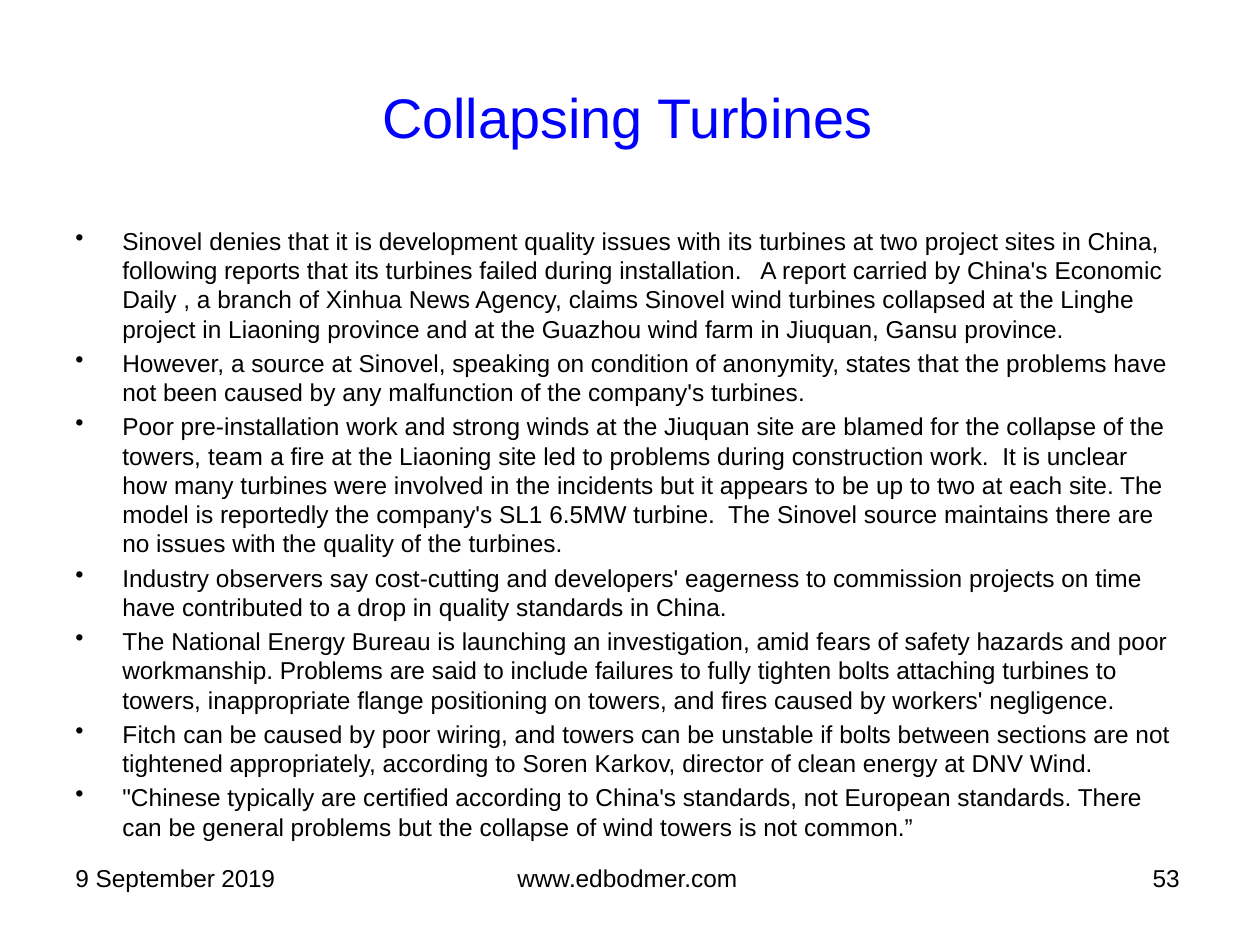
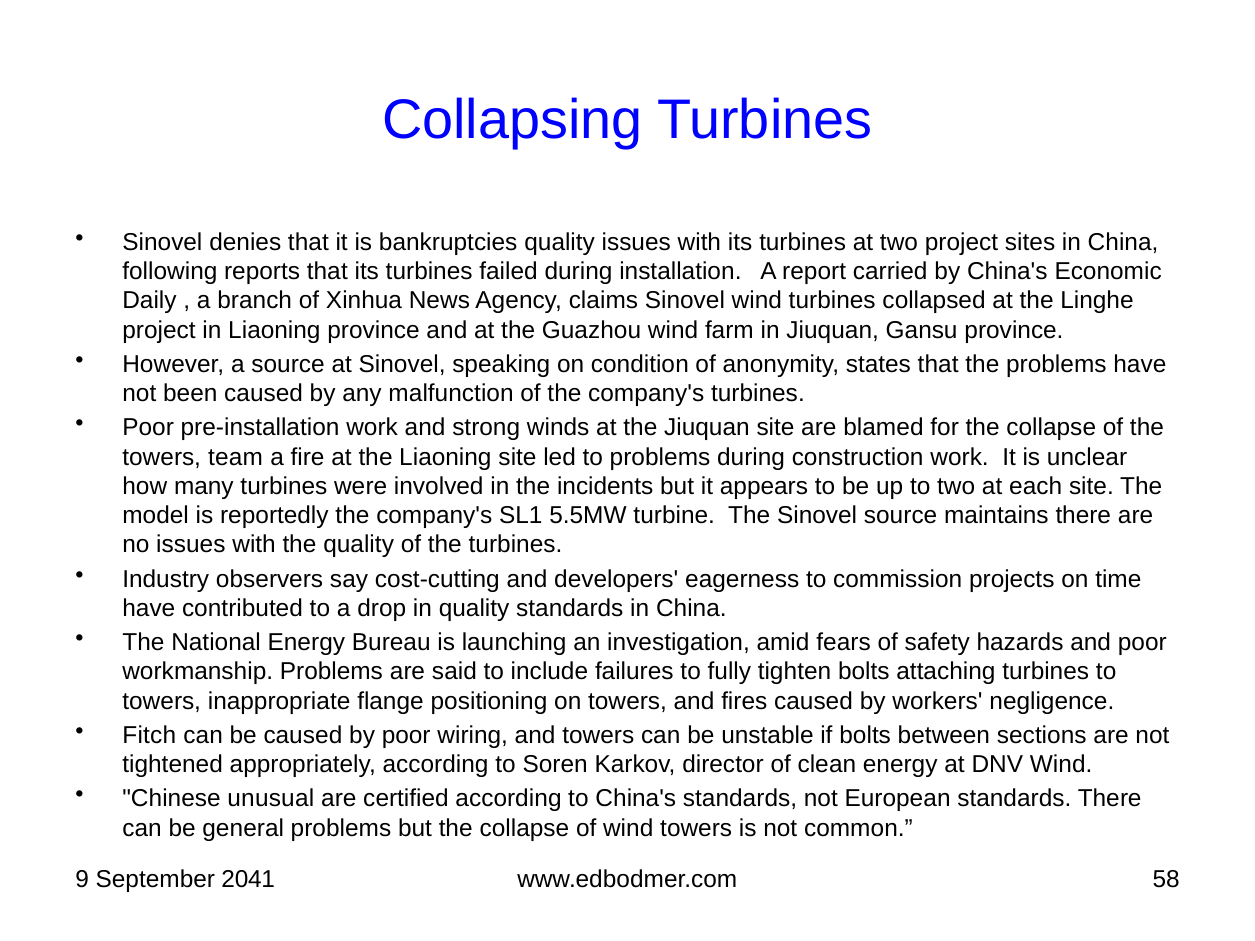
development: development -> bankruptcies (448, 242)
6.5MW: 6.5MW -> 5.5MW (588, 516)
typically: typically -> unusual (271, 799)
2019: 2019 -> 2041 (248, 880)
53: 53 -> 58 (1166, 880)
